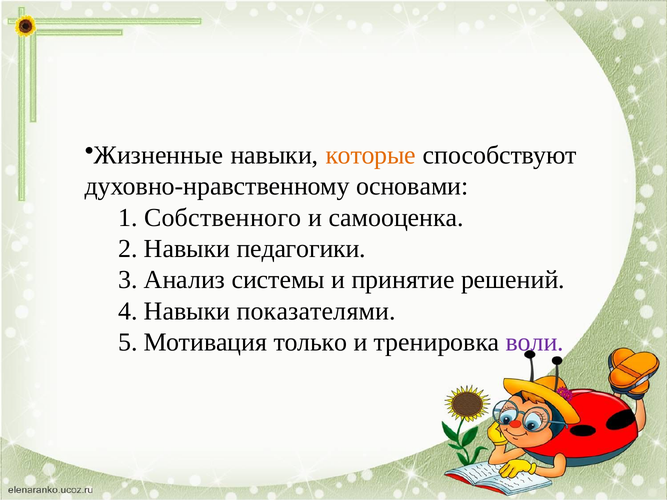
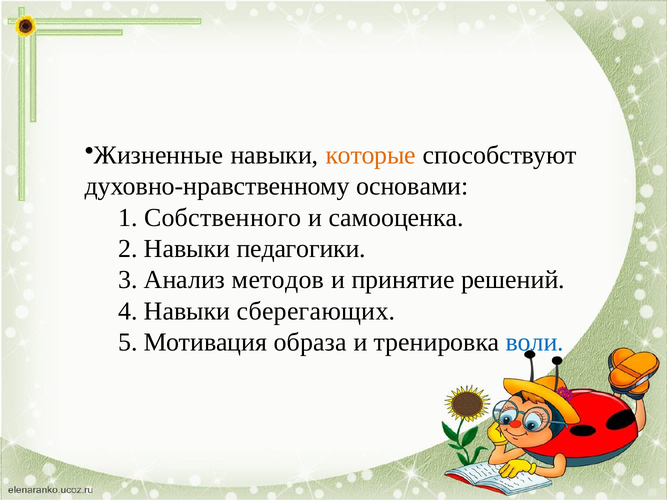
системы: системы -> методов (278, 280)
показателями: показателями -> сберегающих (316, 311)
только: только -> образа (310, 342)
воли colour: purple -> blue (535, 342)
